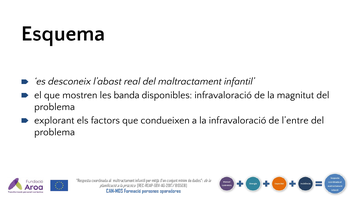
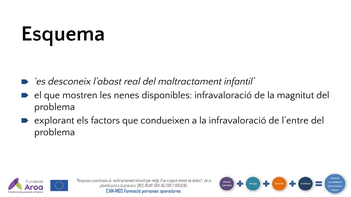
banda: banda -> nenes (126, 95)
